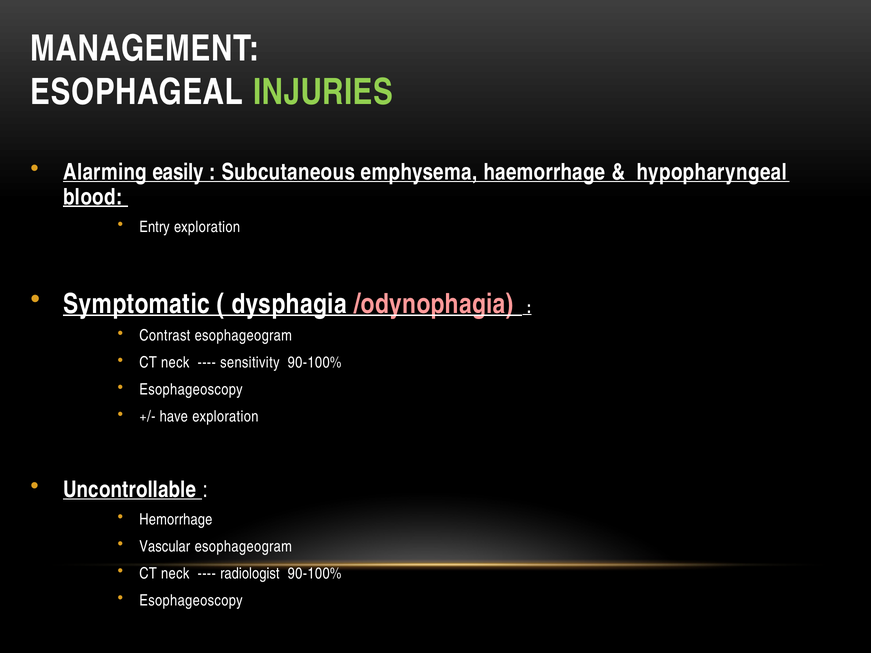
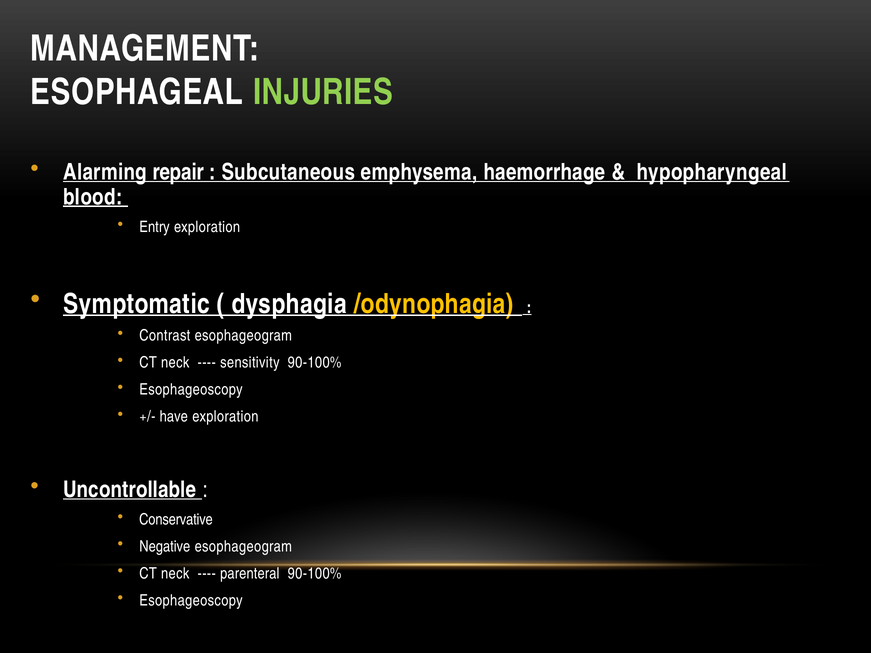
easily: easily -> repair (178, 172)
/odynophagia colour: pink -> yellow (434, 304)
Hemorrhage: Hemorrhage -> Conservative (176, 520)
Vascular: Vascular -> Negative (165, 547)
radiologist: radiologist -> parenteral (250, 574)
